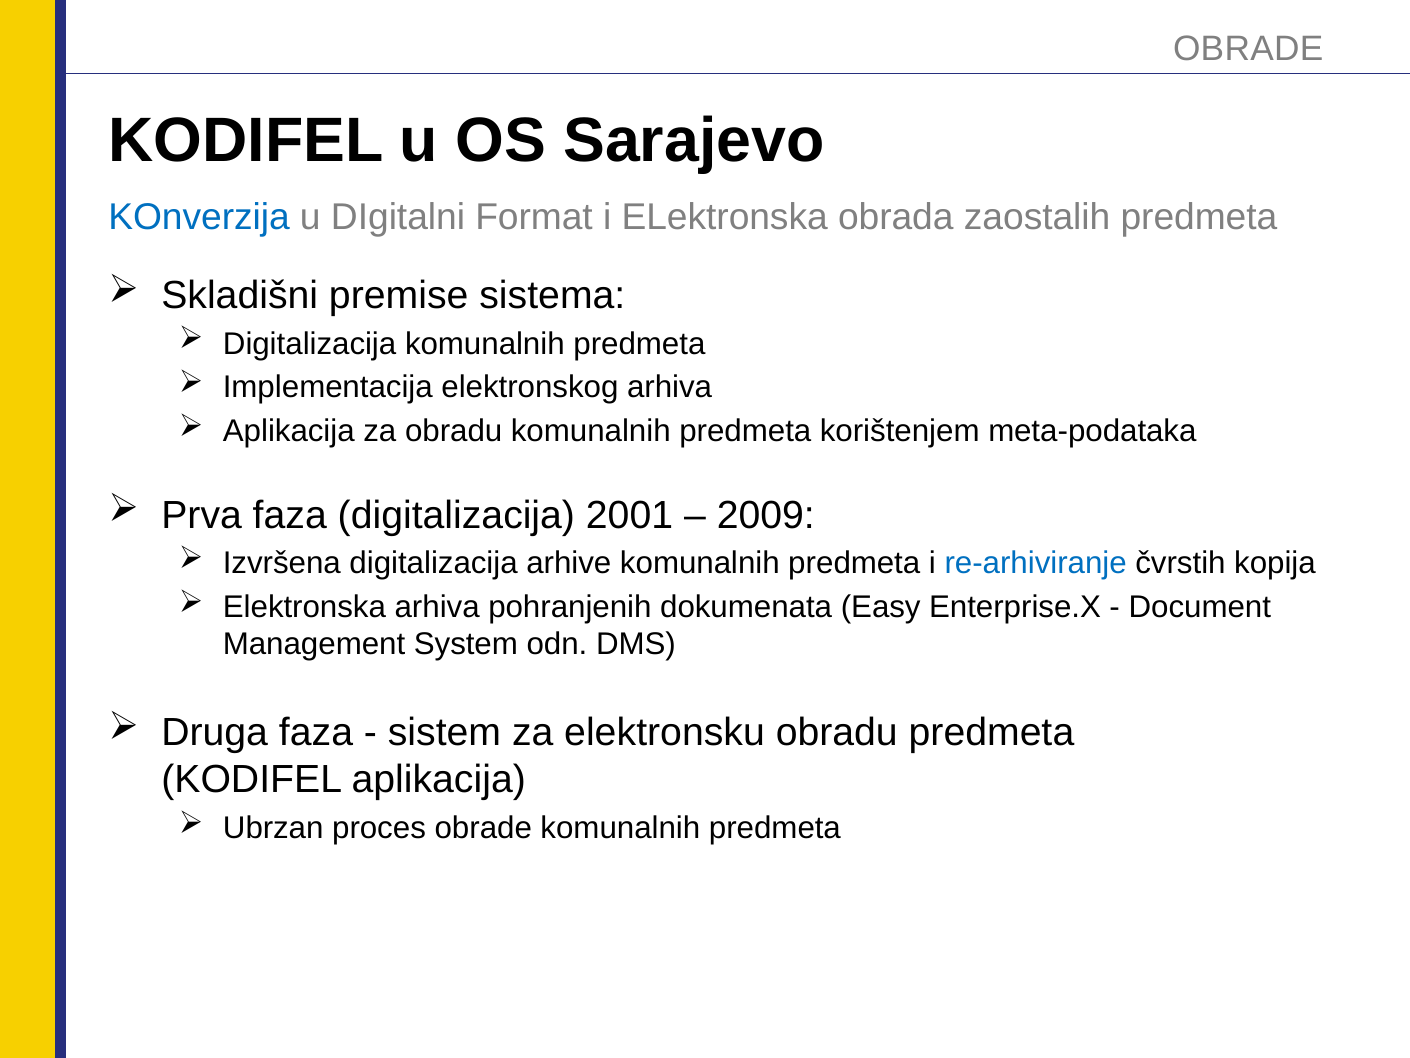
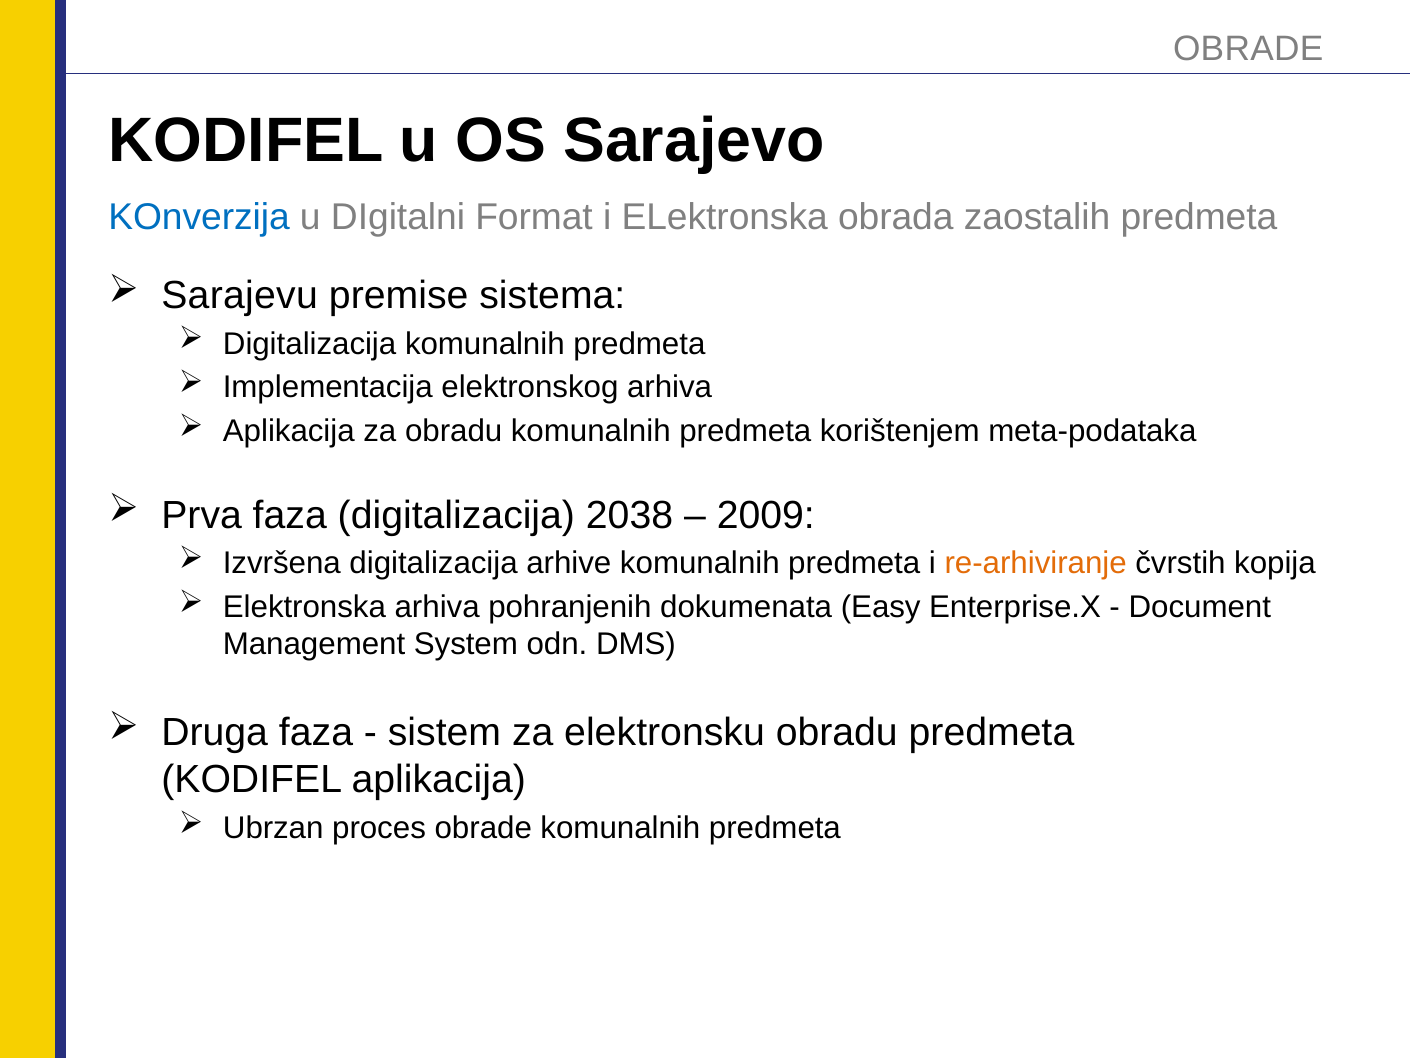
Skladišni: Skladišni -> Sarajevu (240, 296)
2001: 2001 -> 2038 (630, 515)
re-arhiviranje colour: blue -> orange (1036, 563)
